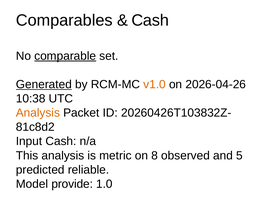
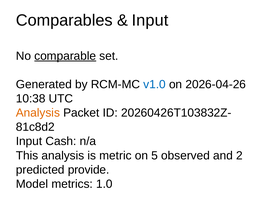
Cash: Cash -> Input (150, 20)
Generated underline: present -> none (44, 84)
v1.0 colour: orange -> blue (155, 84)
8: 8 -> 5 (155, 155)
5: 5 -> 2 (239, 155)
reliable: reliable -> provide (89, 169)
provide: provide -> metrics (72, 183)
